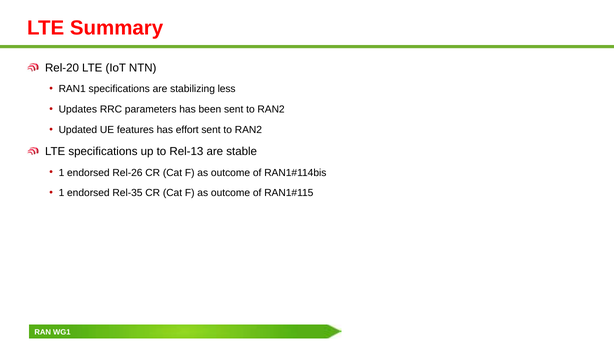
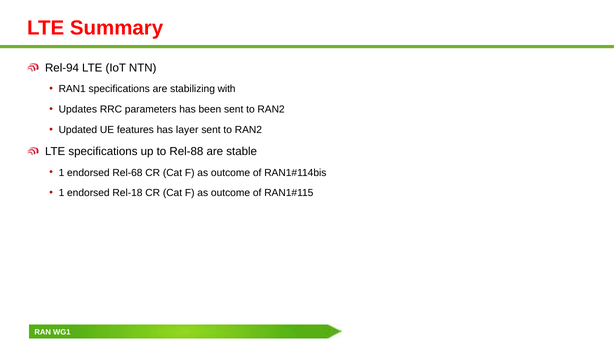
Rel-20: Rel-20 -> Rel-94 (62, 68)
less: less -> with (227, 89)
effort: effort -> layer (187, 130)
Rel-13: Rel-13 -> Rel-88 (186, 152)
Rel-26: Rel-26 -> Rel-68 (127, 173)
Rel-35: Rel-35 -> Rel-18 (127, 193)
